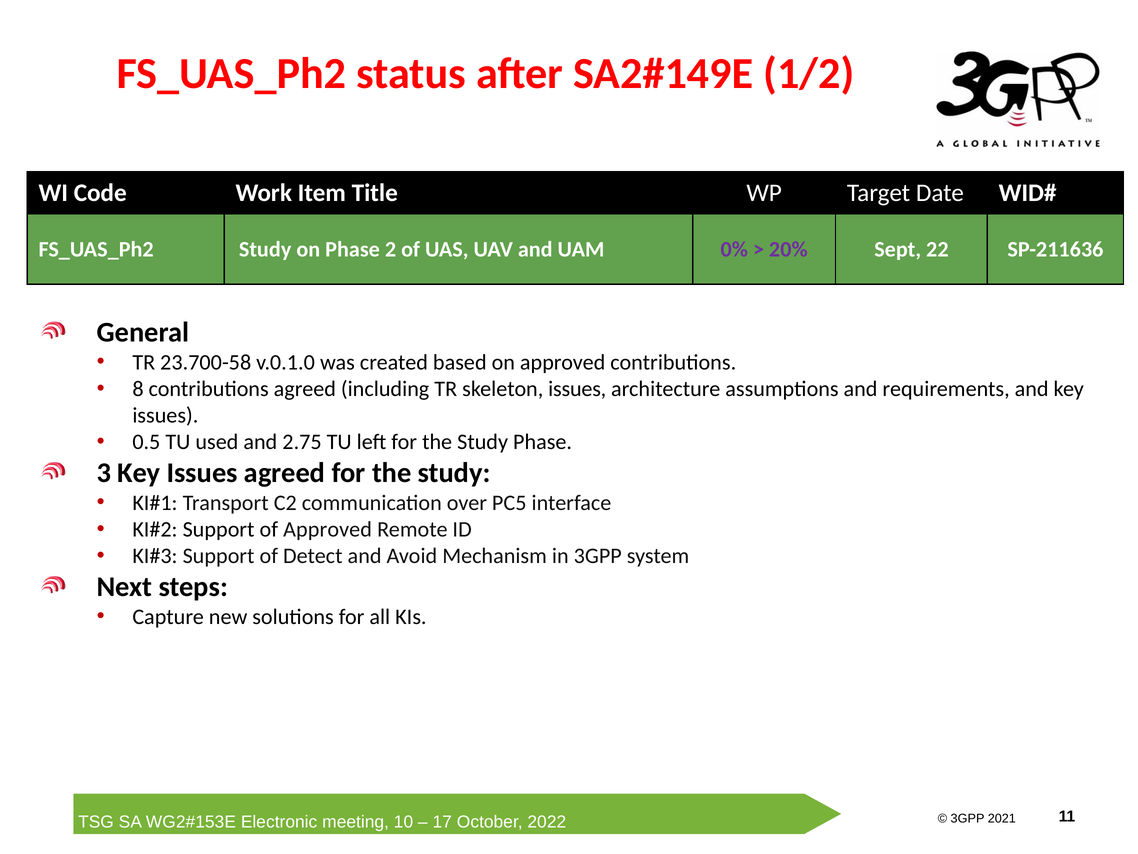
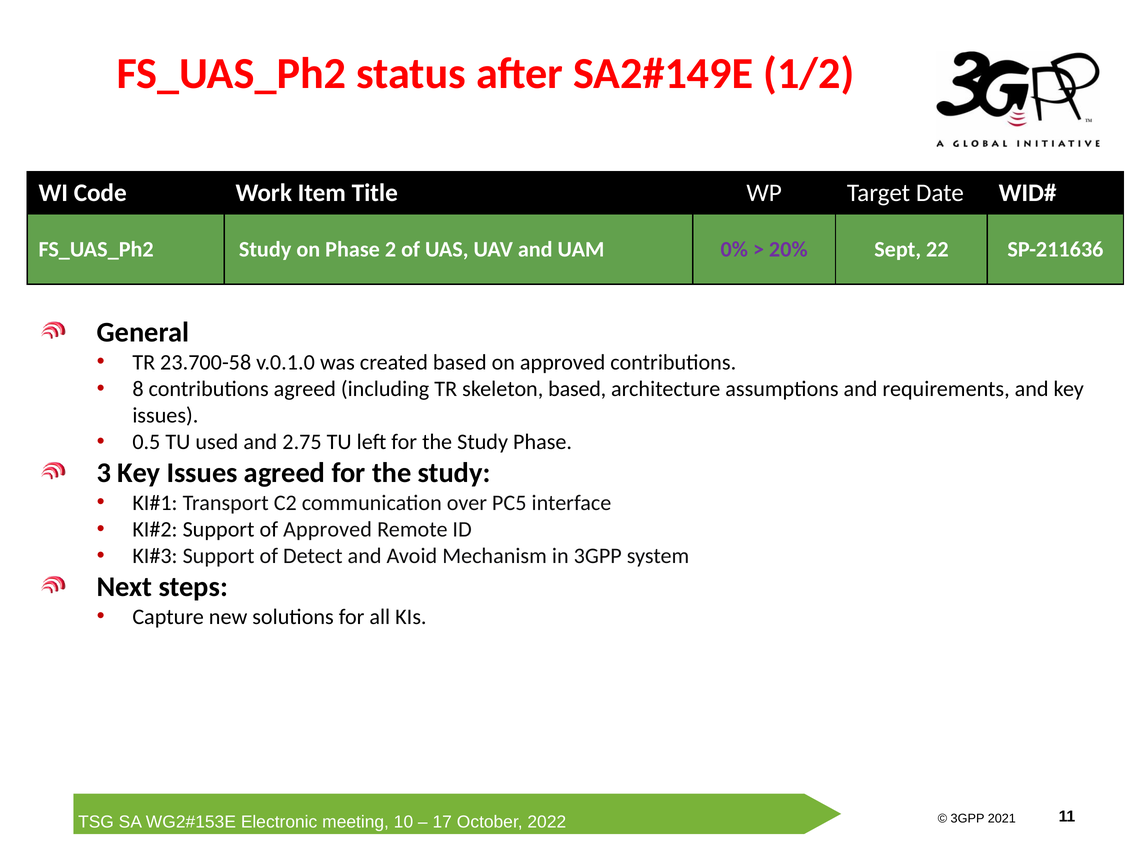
skeleton issues: issues -> based (577, 389)
